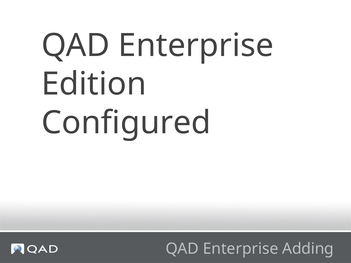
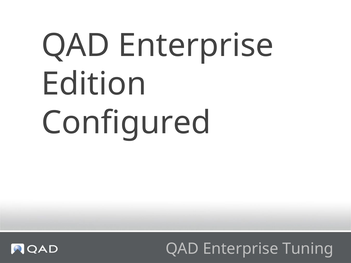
Adding: Adding -> Tuning (308, 249)
